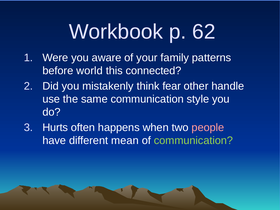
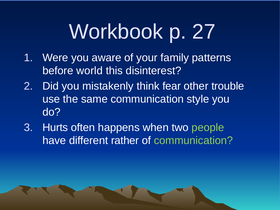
62: 62 -> 27 (204, 32)
connected: connected -> disinterest (154, 71)
handle: handle -> trouble (228, 86)
people colour: pink -> light green (208, 127)
mean: mean -> rather (125, 141)
